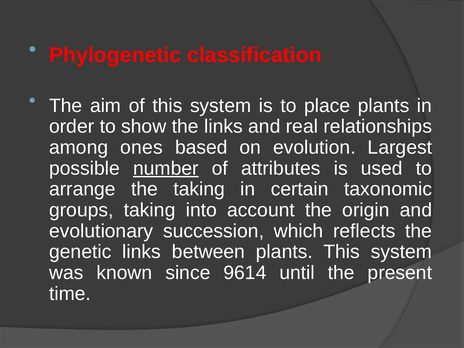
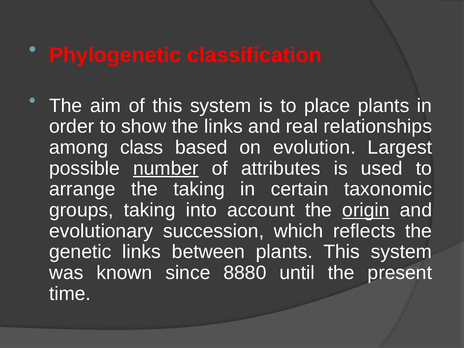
ones: ones -> class (142, 147)
origin underline: none -> present (366, 210)
9614: 9614 -> 8880 (245, 273)
